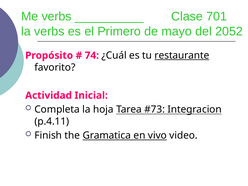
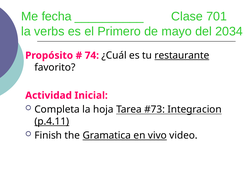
Me verbs: verbs -> fecha (57, 16)
2052: 2052 -> 2034 (229, 31)
p.4.11 underline: none -> present (52, 121)
